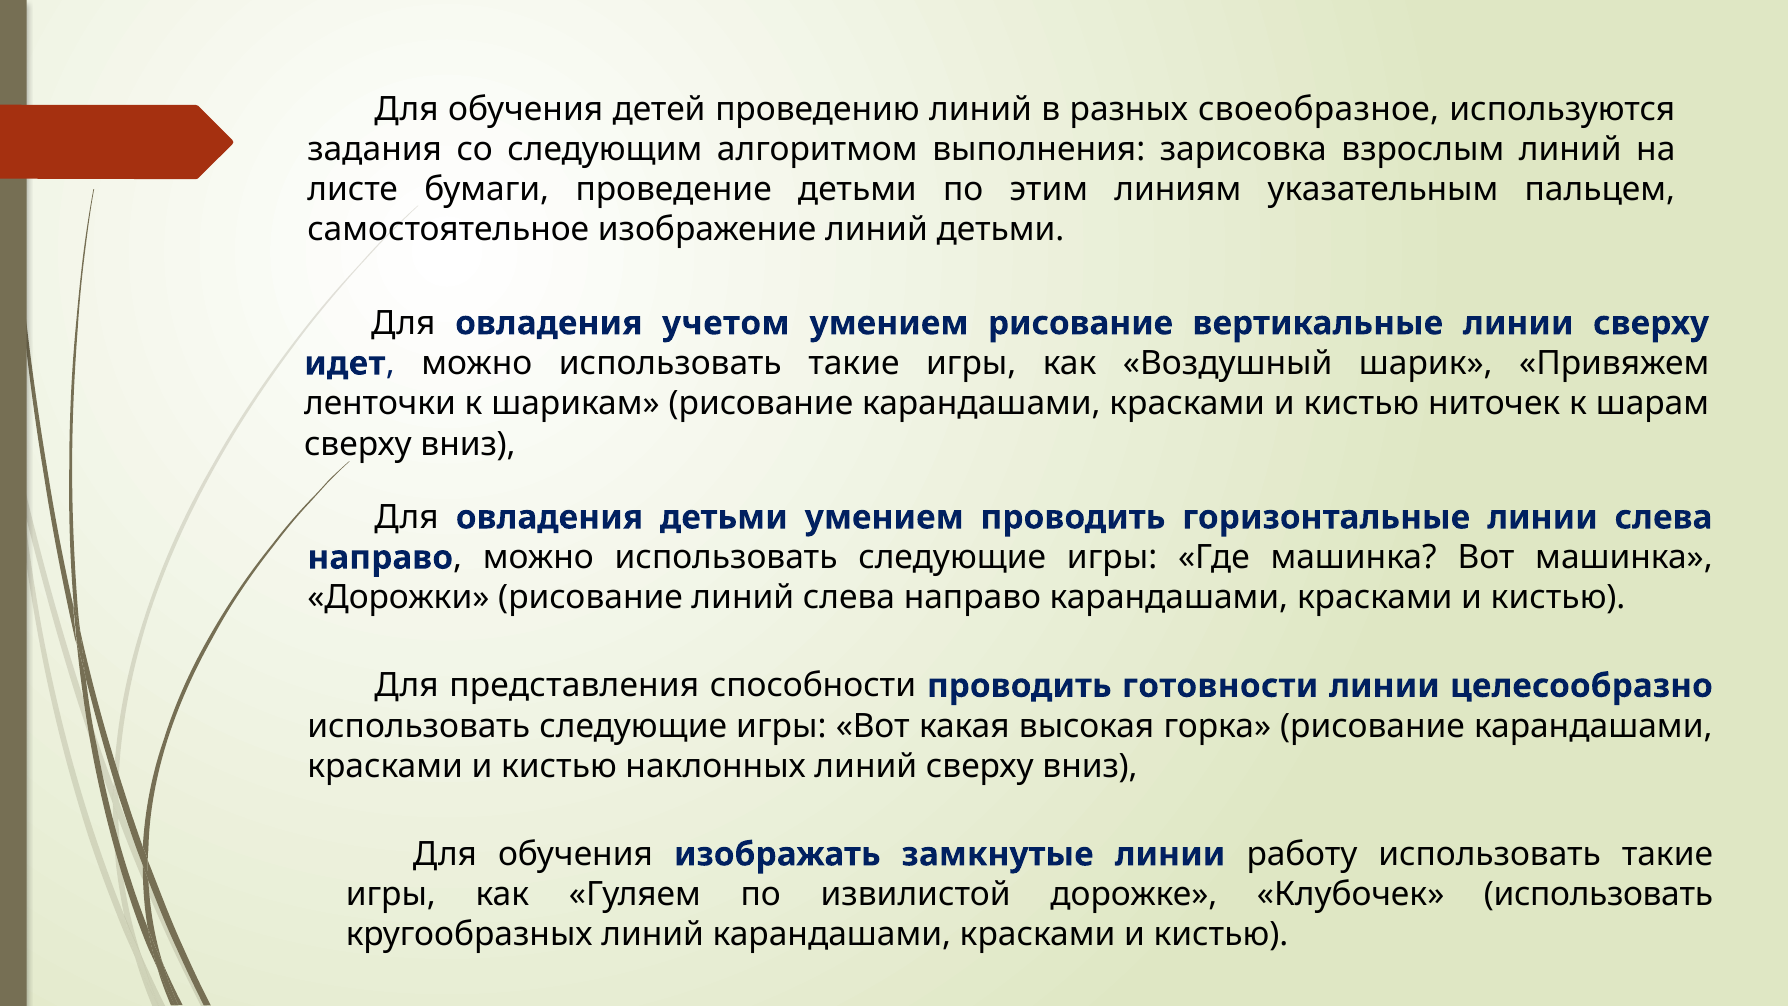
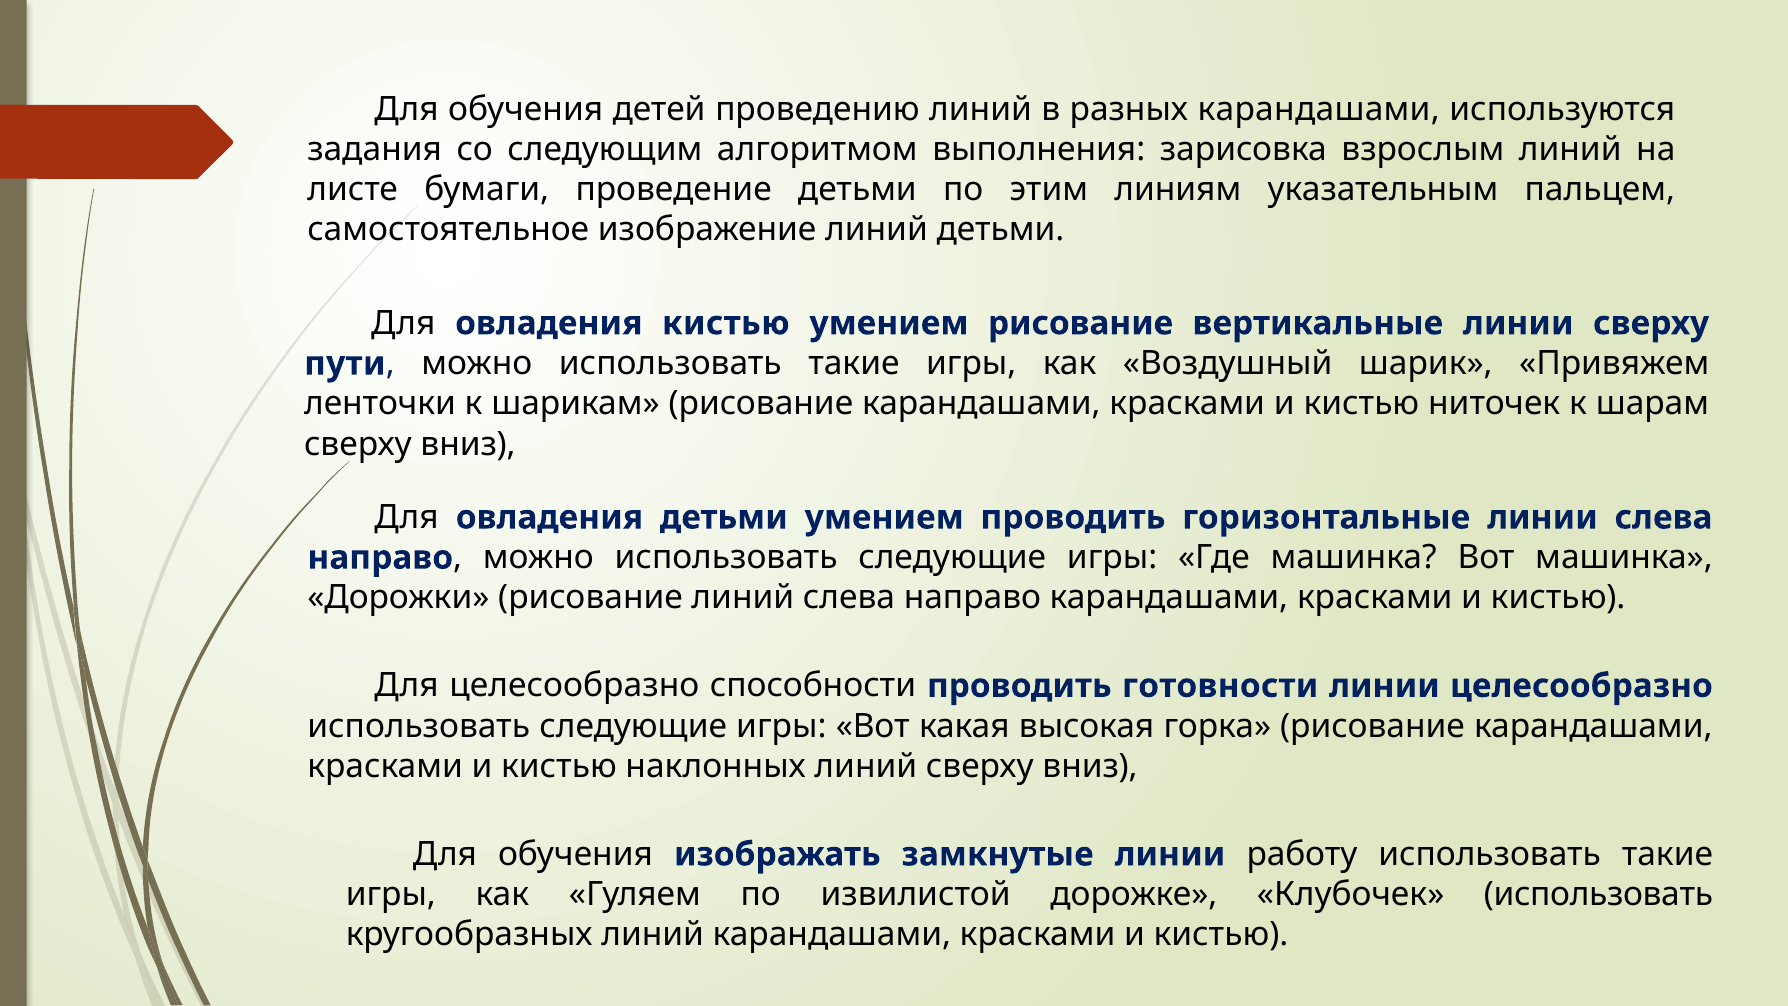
разных своеобразное: своеобразное -> карандашами (1319, 109)
овладения учетом: учетом -> кистью (726, 323)
идет: идет -> пути (345, 363)
Для представления: представления -> целесообразно (574, 686)
